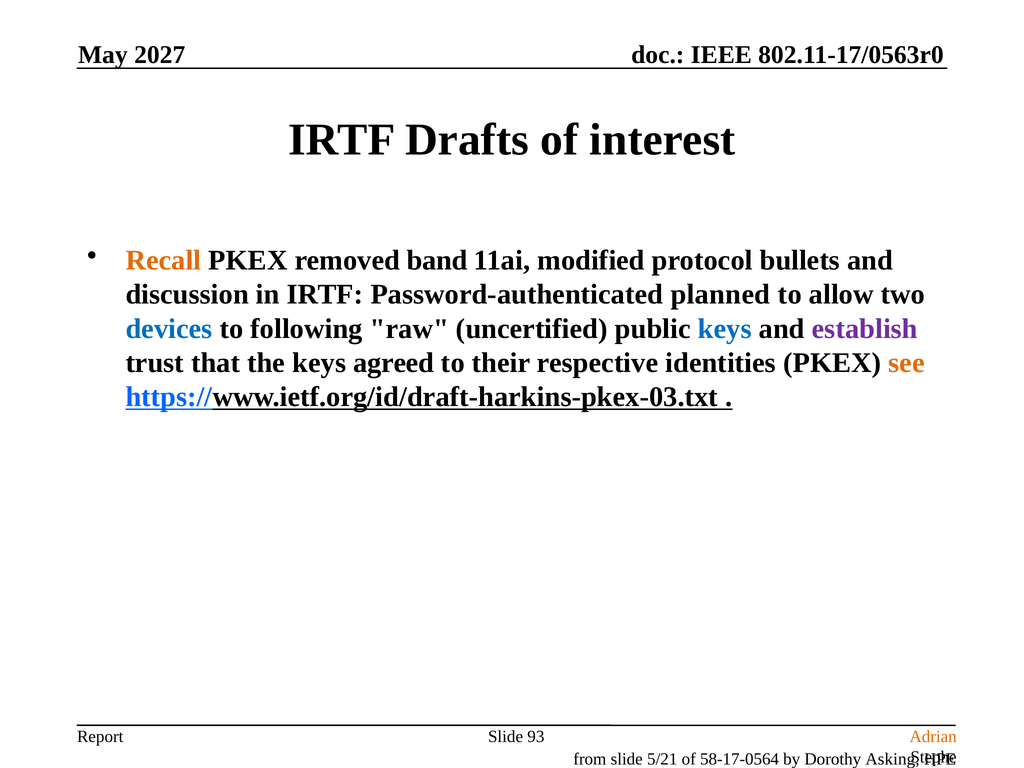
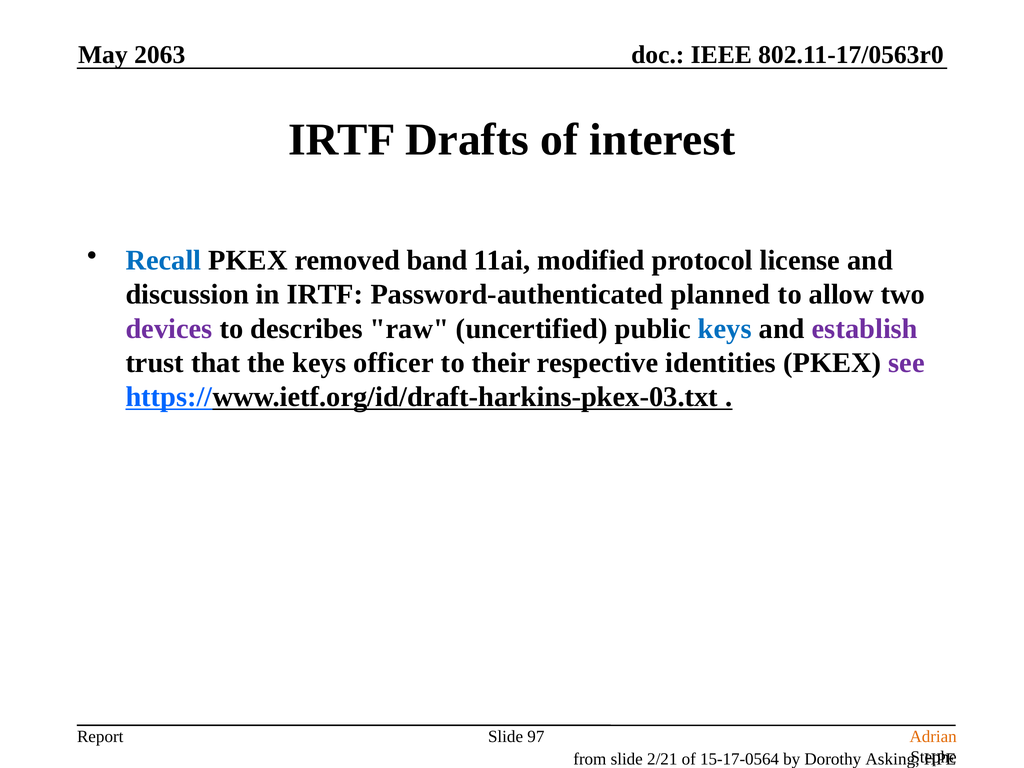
2027: 2027 -> 2063 (160, 55)
Recall colour: orange -> blue (163, 260)
bullets: bullets -> license (800, 260)
devices colour: blue -> purple (169, 329)
following: following -> describes (307, 329)
agreed: agreed -> officer (393, 363)
see colour: orange -> purple (906, 363)
93: 93 -> 97 (536, 737)
5/21: 5/21 -> 2/21 (662, 759)
58-17-0564: 58-17-0564 -> 15-17-0564 (740, 759)
